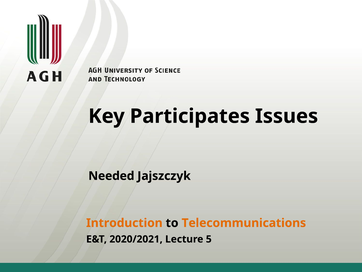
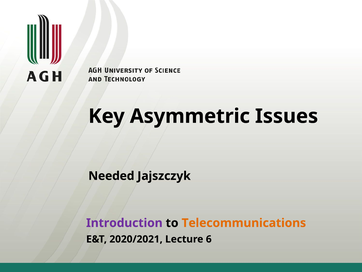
Participates: Participates -> Asymmetric (190, 116)
Introduction colour: orange -> purple (124, 223)
5: 5 -> 6 (209, 239)
